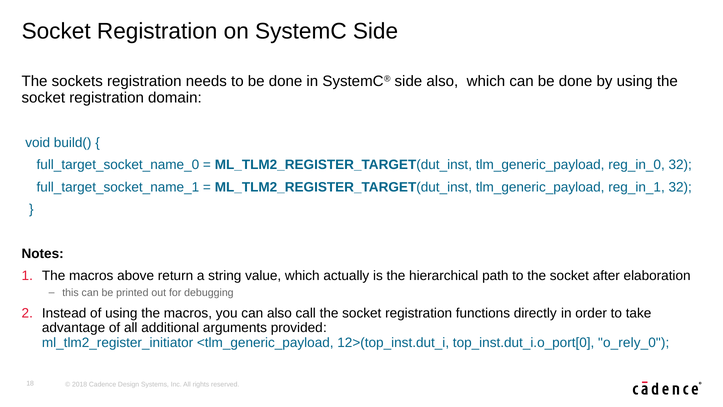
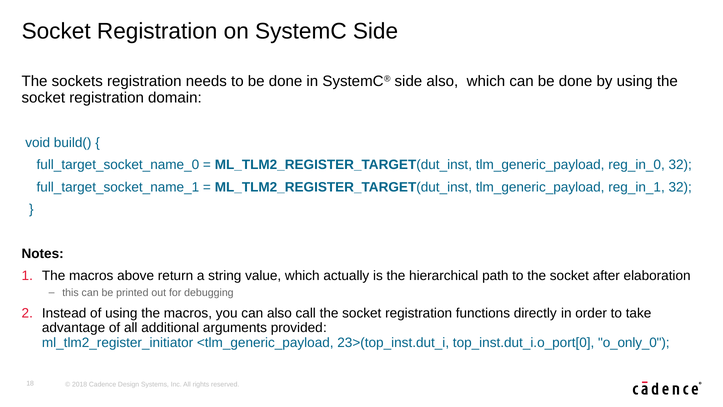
12>(top_inst.dut_i: 12>(top_inst.dut_i -> 23>(top_inst.dut_i (393, 342)
o_rely_0: o_rely_0 -> o_only_0 (634, 342)
